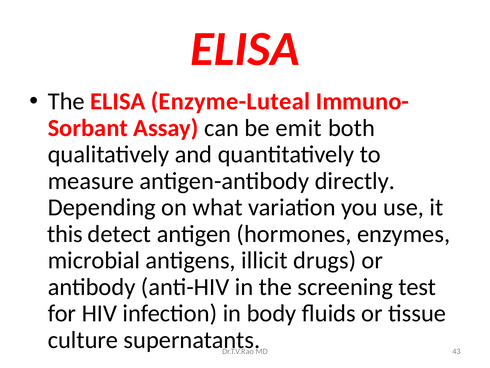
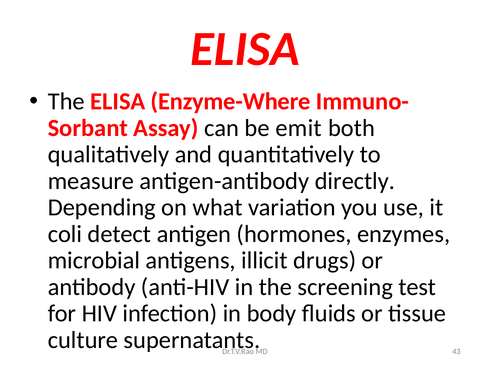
Enzyme-Luteal: Enzyme-Luteal -> Enzyme-Where (231, 101)
this: this -> coli (65, 234)
